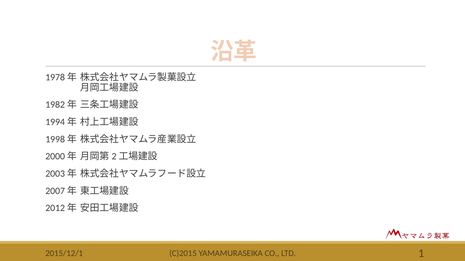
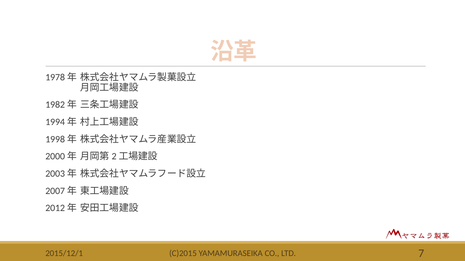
1: 1 -> 7 (421, 254)
